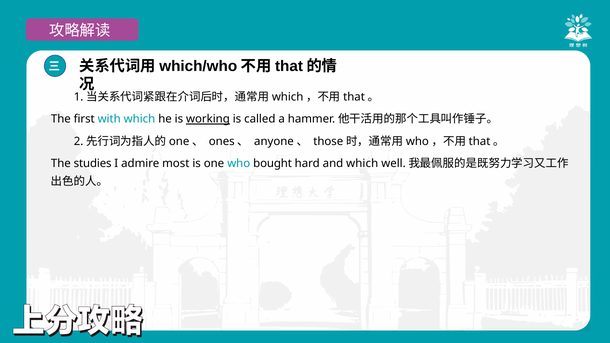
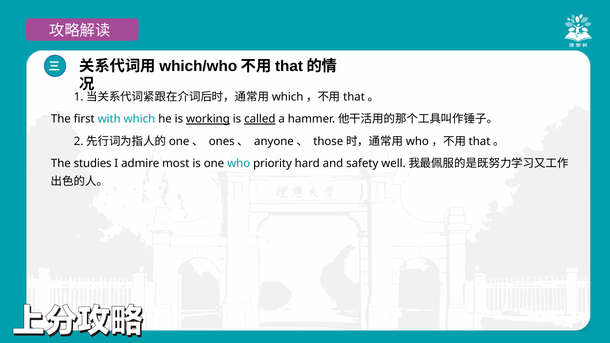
called underline: none -> present (260, 119)
bought: bought -> priority (273, 164)
and which: which -> safety (362, 164)
